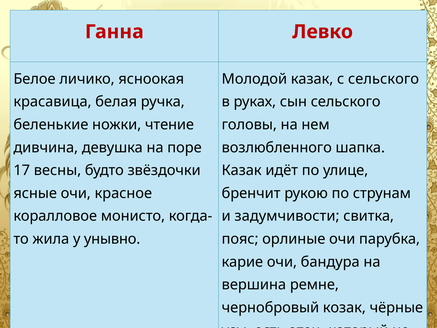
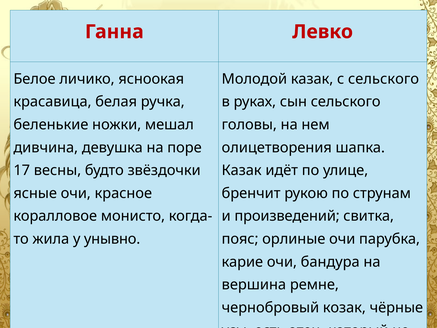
чтение: чтение -> мешал (169, 125)
возлюбленного: возлюбленного -> олицетворения (277, 147)
задумчивости: задумчивости -> произведений (287, 216)
